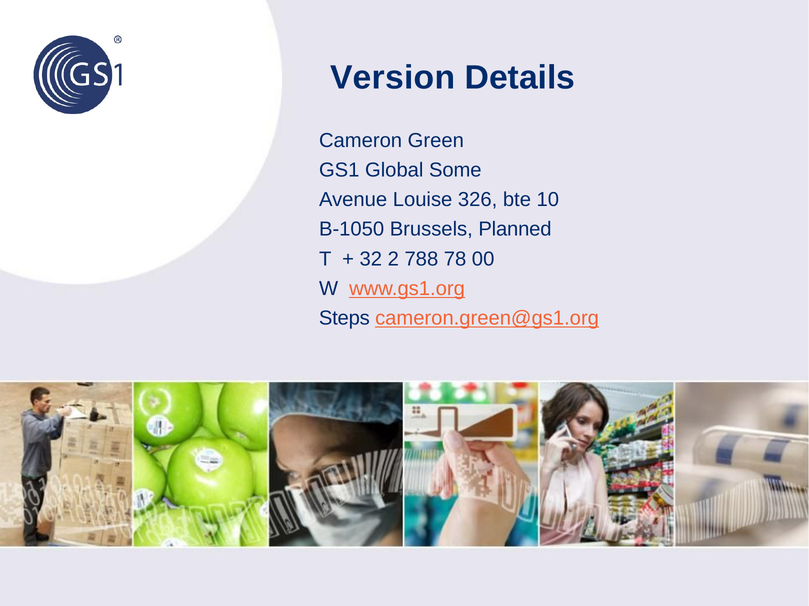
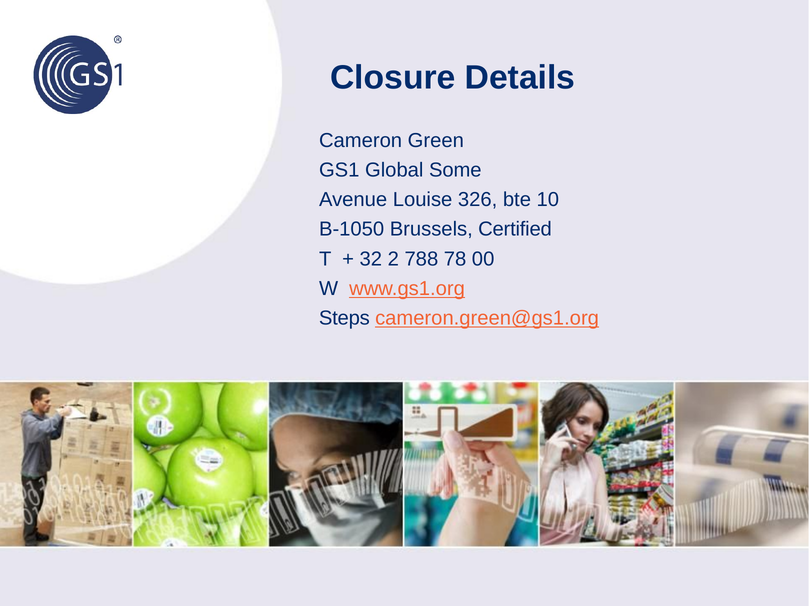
Version: Version -> Closure (393, 78)
Planned: Planned -> Certified (515, 230)
